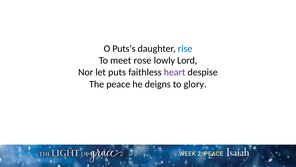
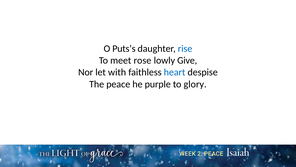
Lord: Lord -> Give (187, 60)
puts: puts -> with (117, 72)
heart colour: purple -> blue (175, 72)
deigns: deigns -> purple (158, 84)
